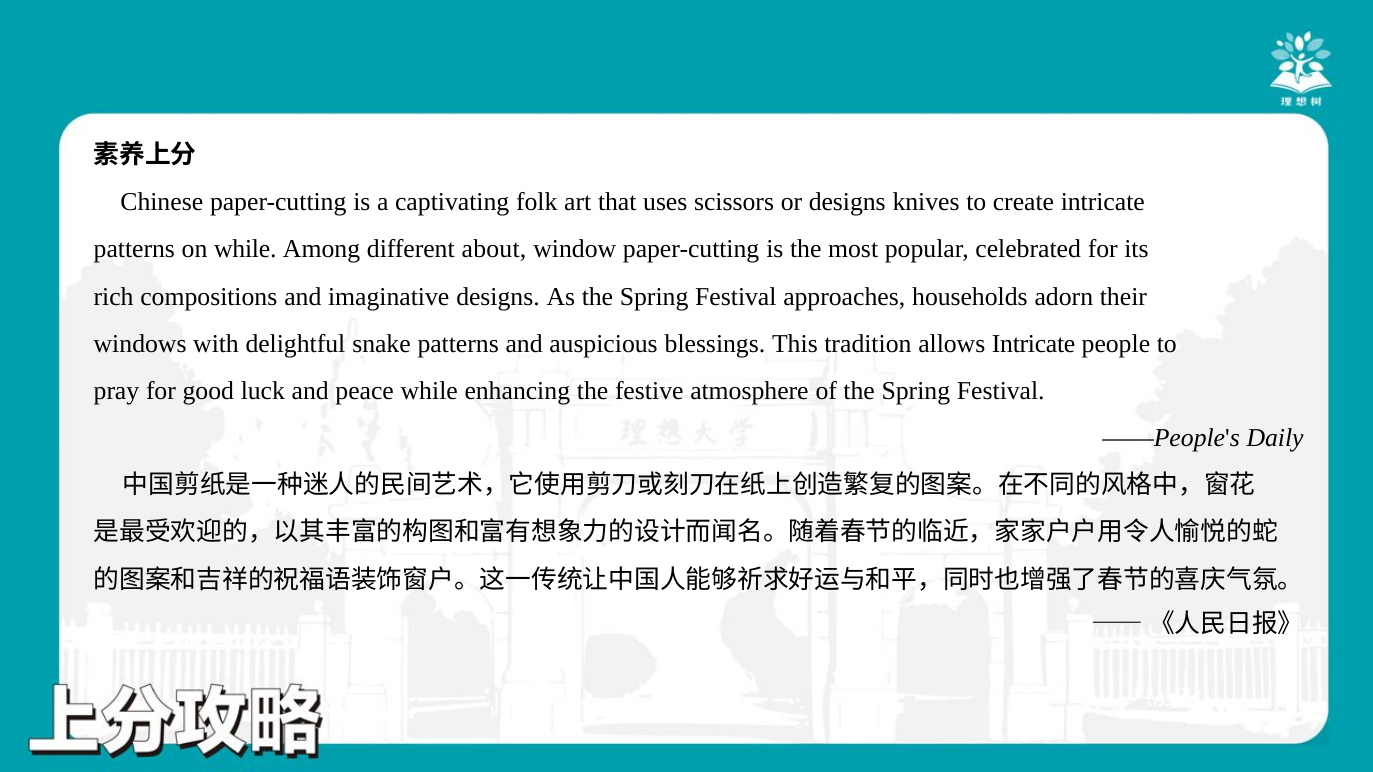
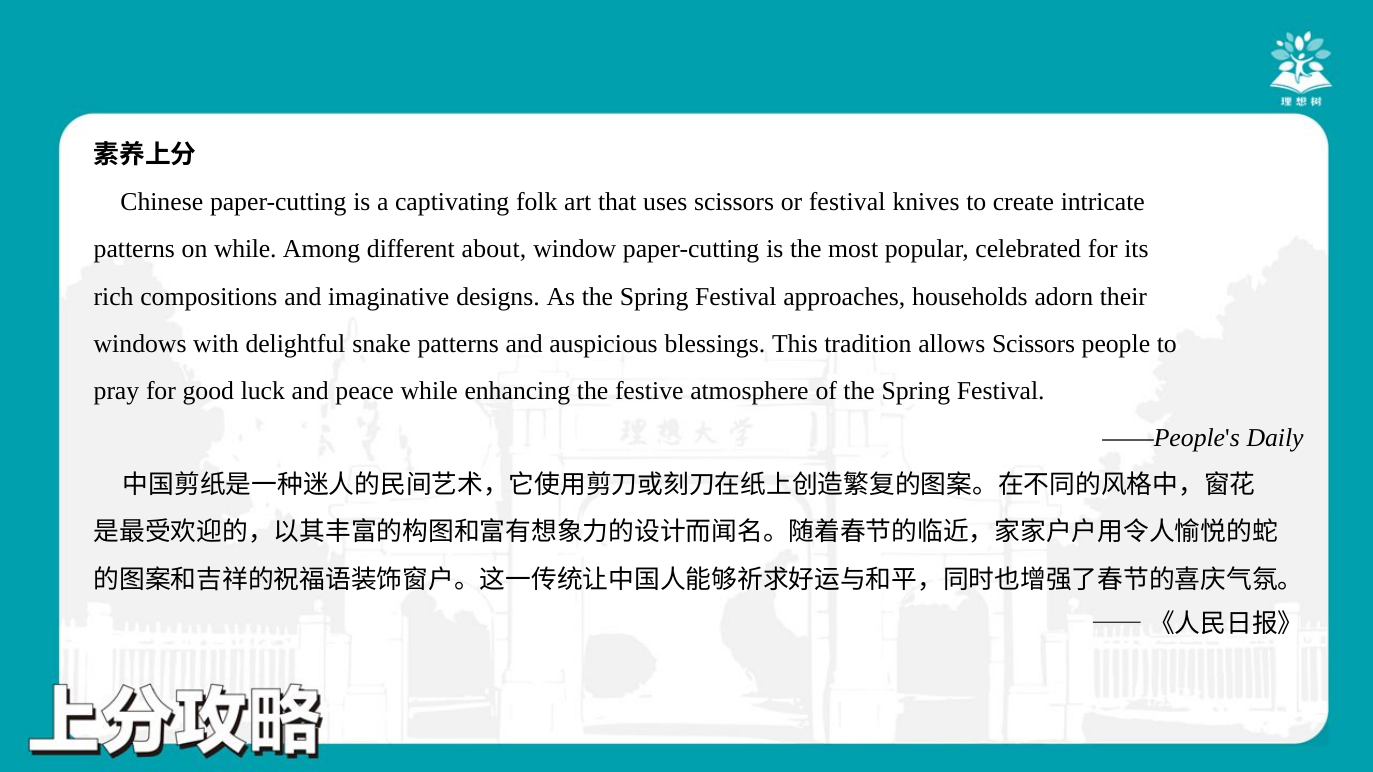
or designs: designs -> festival (847, 202)
allows Intricate: Intricate -> Scissors (1034, 344)
